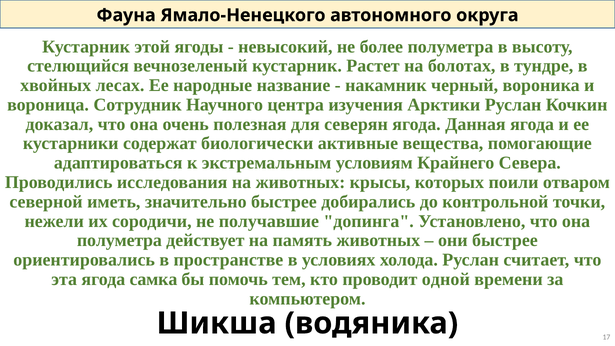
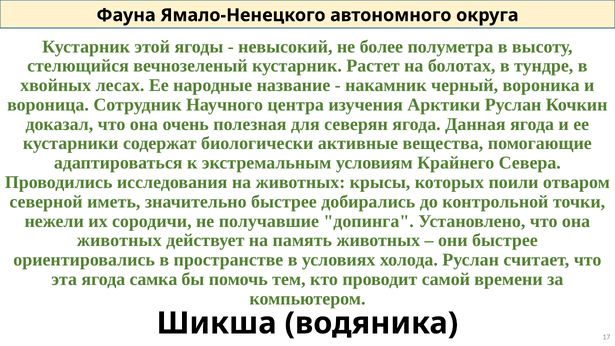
полуметра: полуметра -> животных (119, 240)
одной: одной -> самой (446, 279)
